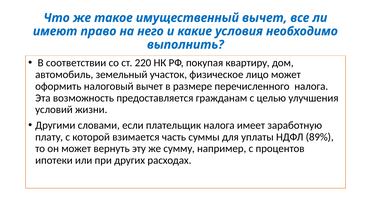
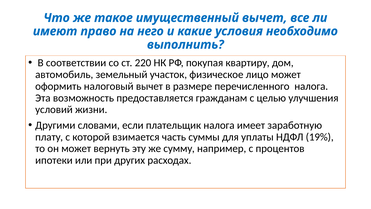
89%: 89% -> 19% (320, 137)
